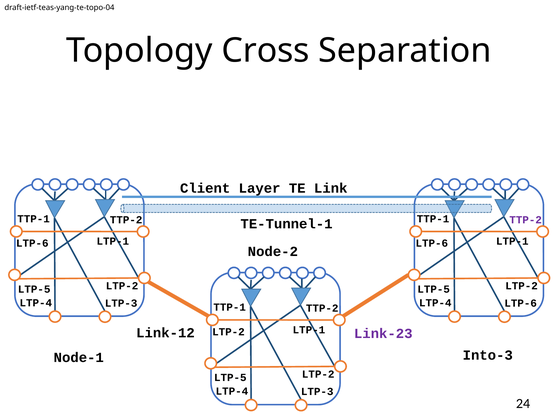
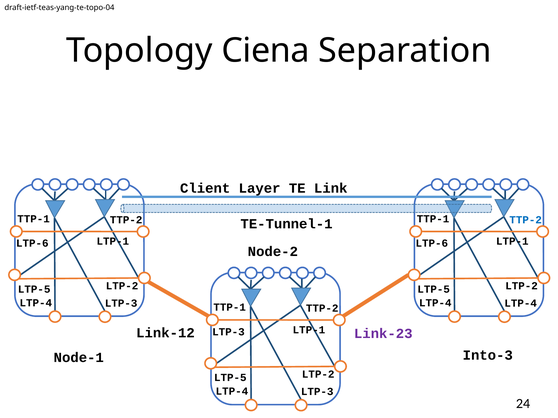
Cross: Cross -> Ciena (266, 51)
TTP-2 colour: purple -> blue (526, 220)
LTP-4 LTP-6: LTP-6 -> LTP-4 (521, 304)
LTP-2: LTP-2 -> LTP-3 (228, 332)
